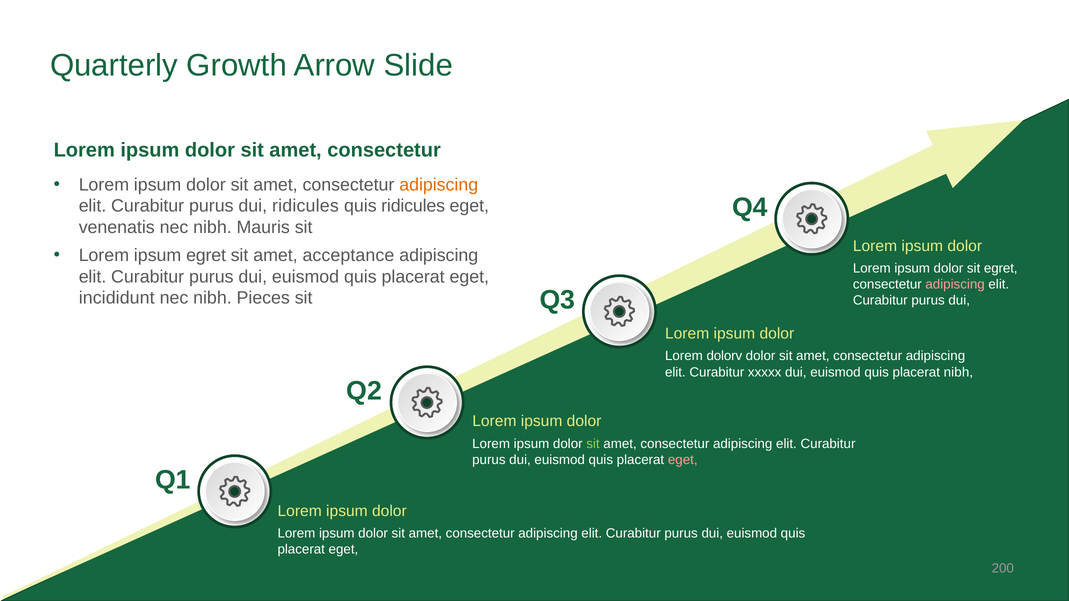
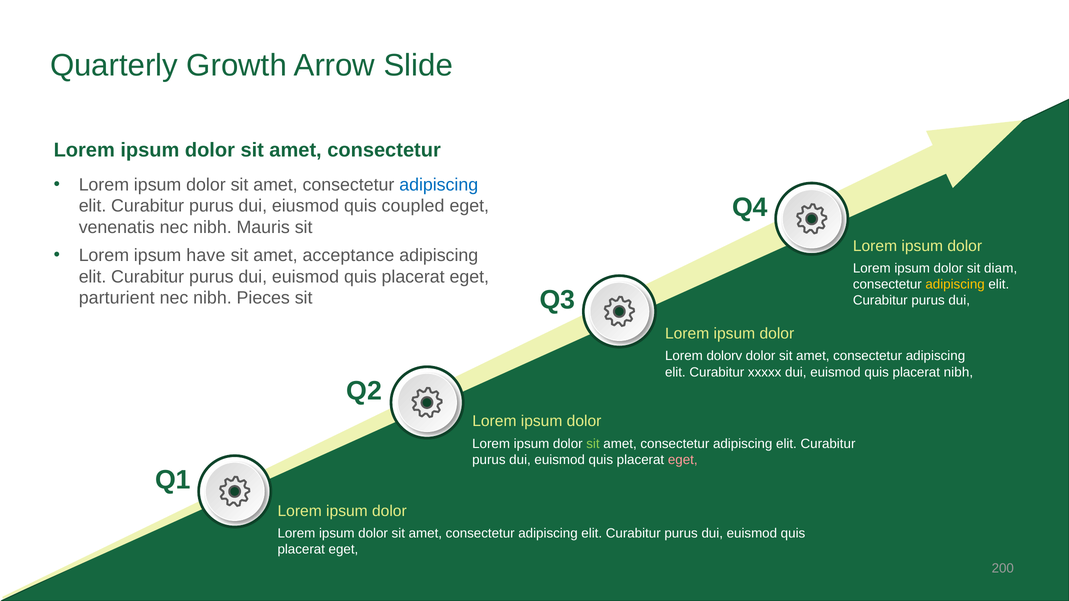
adipiscing colour: orange -> blue (439, 185)
dui ridicules: ridicules -> eiusmod (306, 206)
quis ridicules: ridicules -> coupled (413, 206)
ipsum egret: egret -> have (206, 256)
sit egret: egret -> diam (1001, 269)
adipiscing colour: pink -> yellow (955, 285)
incididunt: incididunt -> parturient (117, 298)
